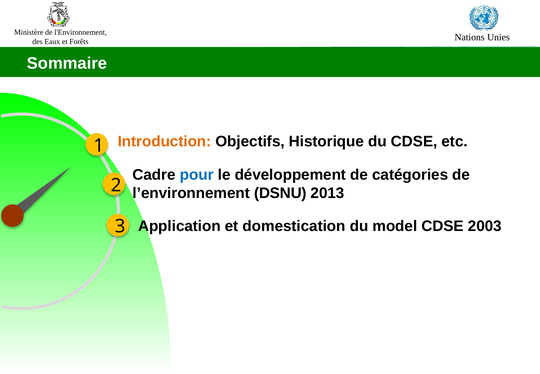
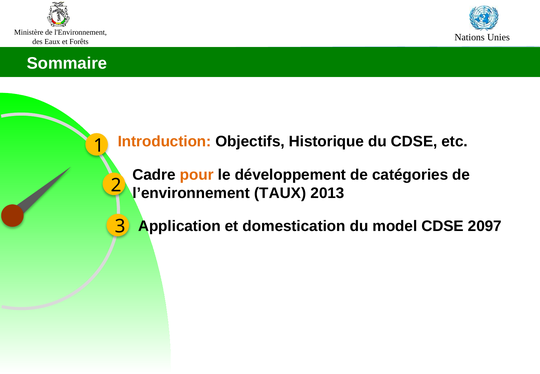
pour colour: blue -> orange (197, 175)
DSNU: DSNU -> TAUX (280, 193)
2003: 2003 -> 2097 (485, 226)
